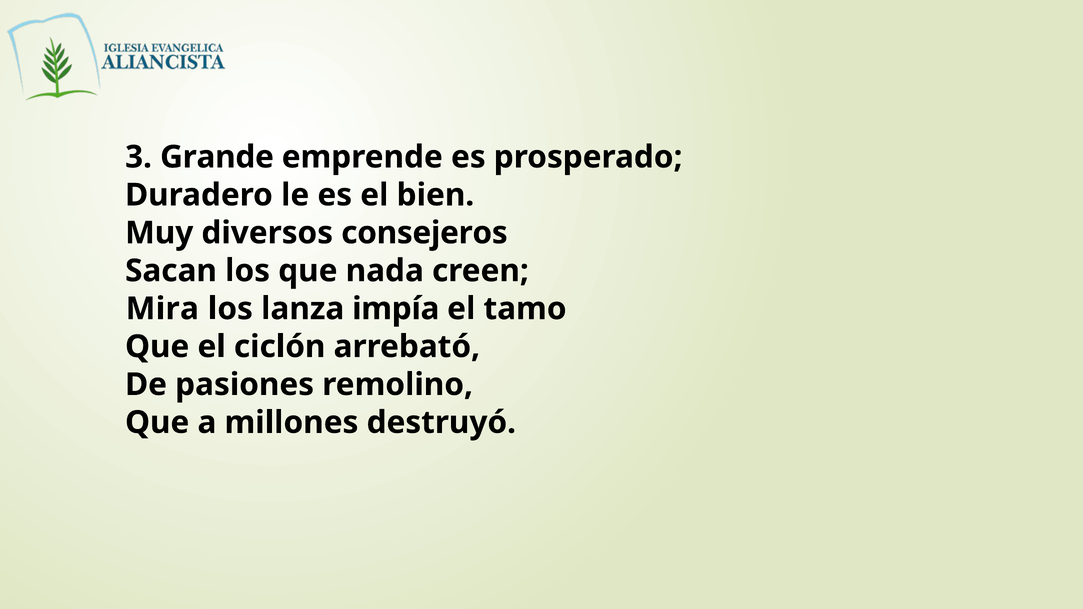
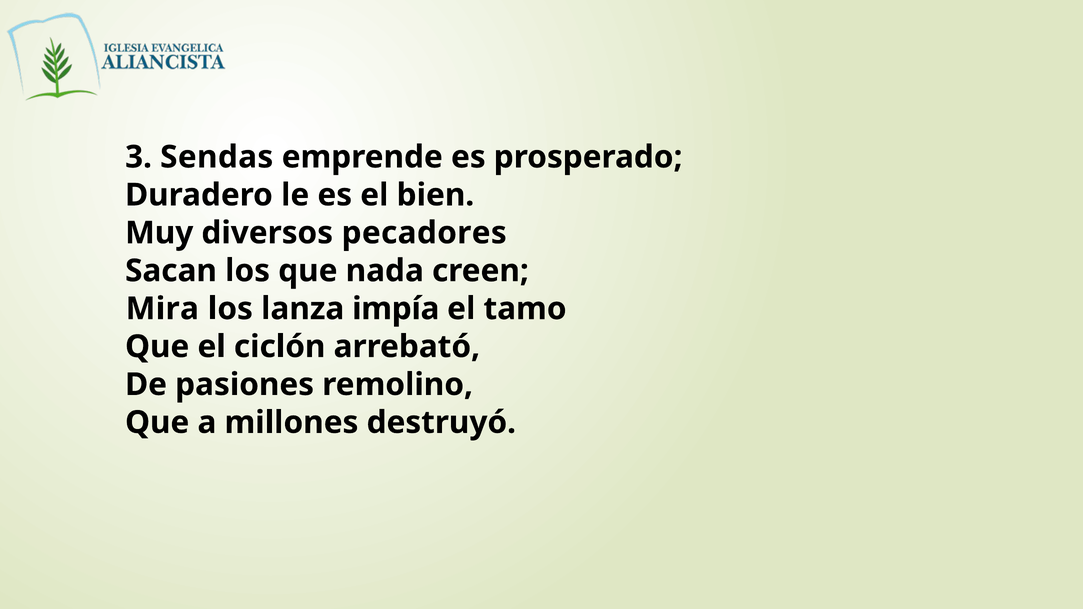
Grande: Grande -> Sendas (217, 157)
consejeros: consejeros -> pecadores (424, 233)
